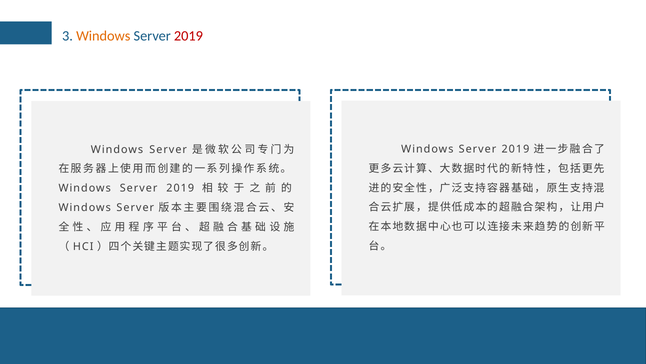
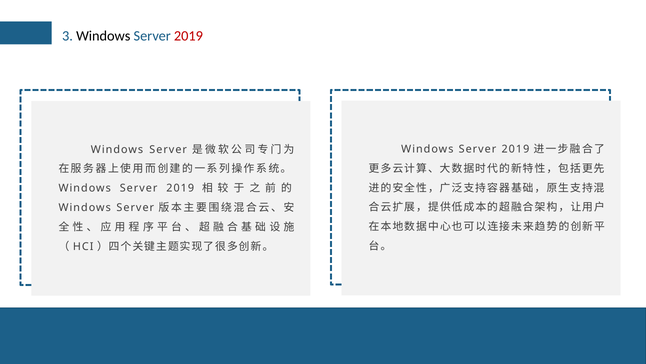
Windows colour: orange -> black (103, 36)
